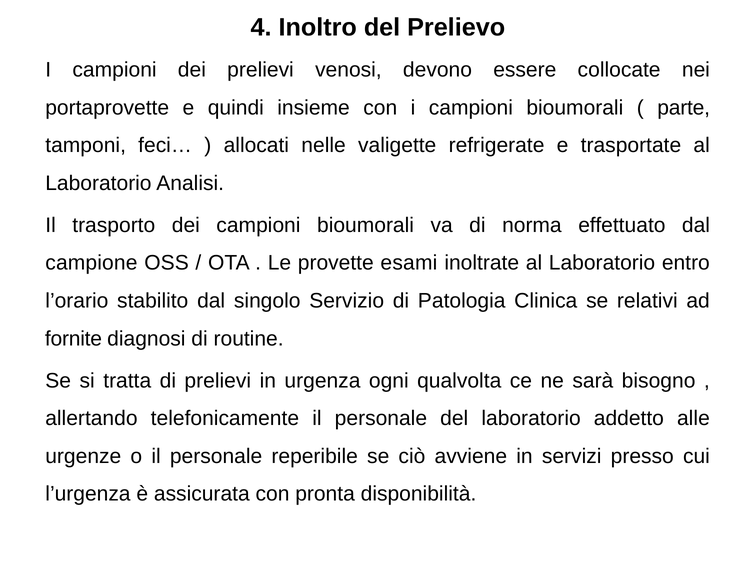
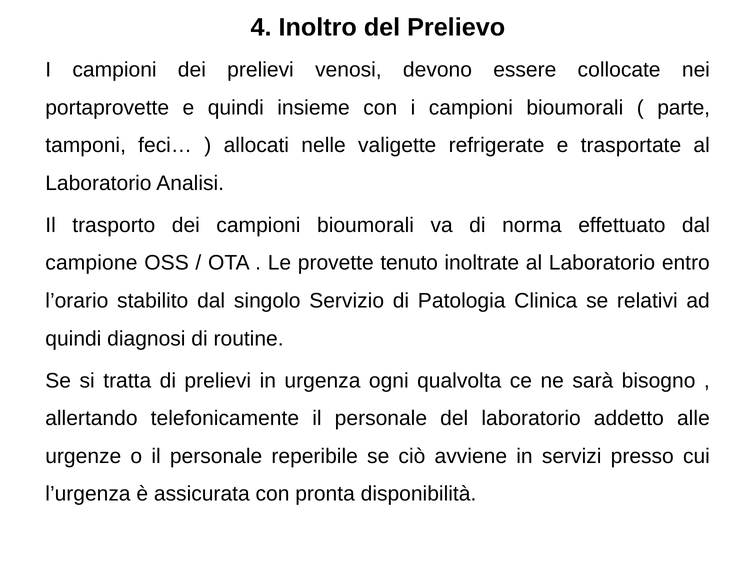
esami: esami -> tenuto (409, 263)
fornite: fornite -> quindi (73, 339)
